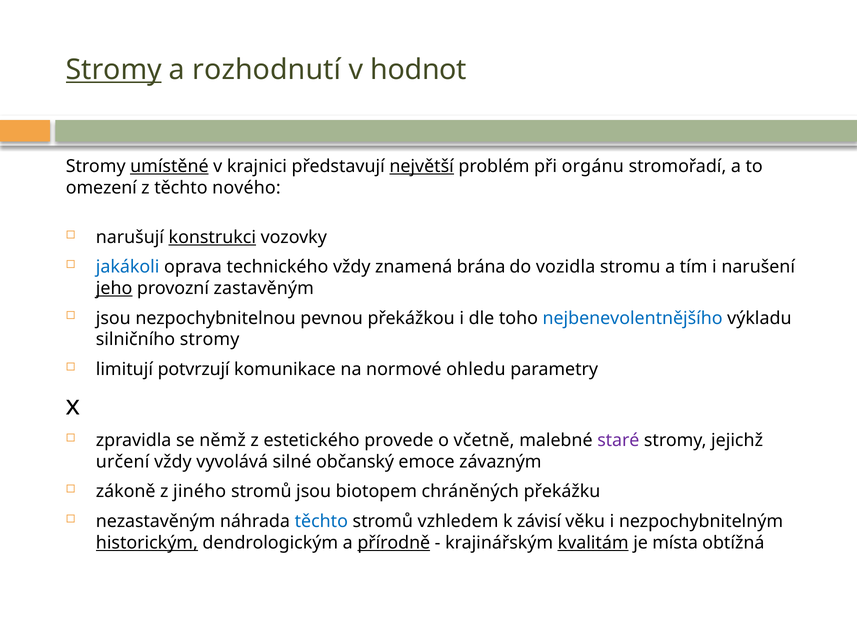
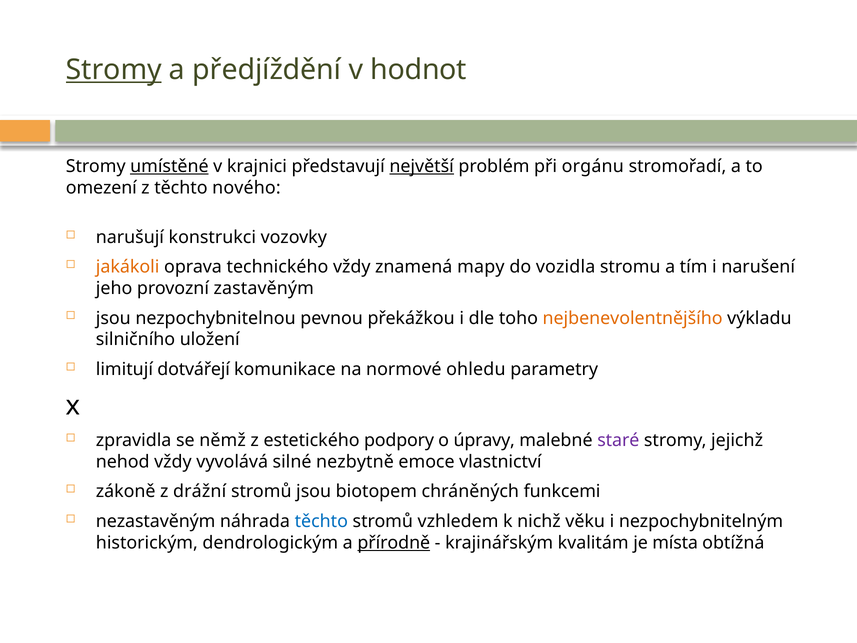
rozhodnutí: rozhodnutí -> předjíždění (267, 70)
konstrukci underline: present -> none (212, 237)
jakákoli colour: blue -> orange (128, 267)
brána: brána -> mapy (481, 267)
jeho underline: present -> none (114, 288)
nejbenevolentnějšího colour: blue -> orange (633, 318)
silničního stromy: stromy -> uložení (210, 339)
potvrzují: potvrzují -> dotvářejí (194, 369)
provede: provede -> podpory (399, 440)
včetně: včetně -> úpravy (484, 440)
určení: určení -> nehod (123, 462)
občanský: občanský -> nezbytně (355, 462)
závazným: závazným -> vlastnictví (500, 462)
jiného: jiného -> drážní (200, 491)
překážku: překážku -> funkcemi (562, 491)
závisí: závisí -> nichž (539, 521)
historickým underline: present -> none (147, 542)
kvalitám underline: present -> none (593, 542)
